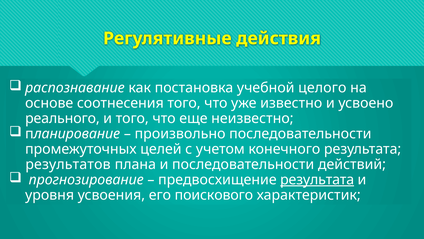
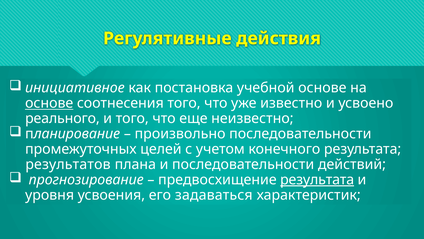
распознавание: распознавание -> инициативное (75, 88)
учебной целого: целого -> основе (322, 88)
основе underline: none -> present (49, 103)
поискового: поискового -> задаваться (214, 195)
